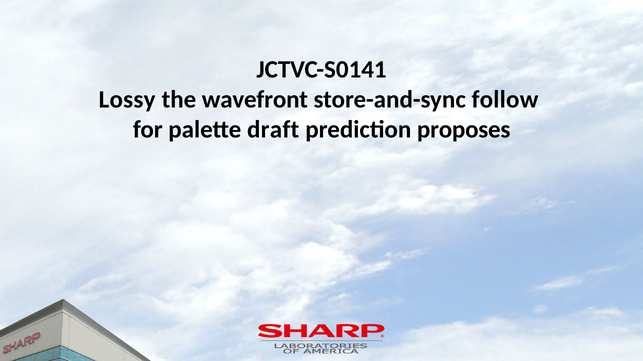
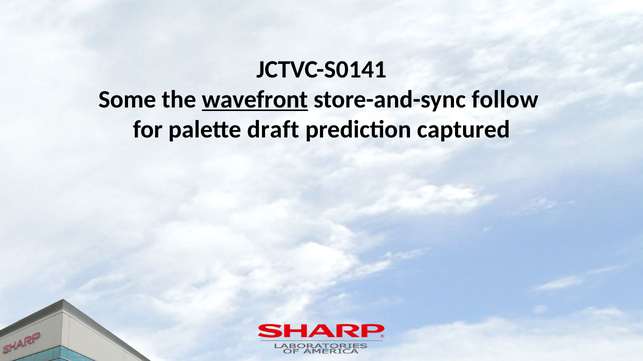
Lossy: Lossy -> Some (127, 100)
wavefront underline: none -> present (255, 100)
proposes: proposes -> captured (464, 130)
